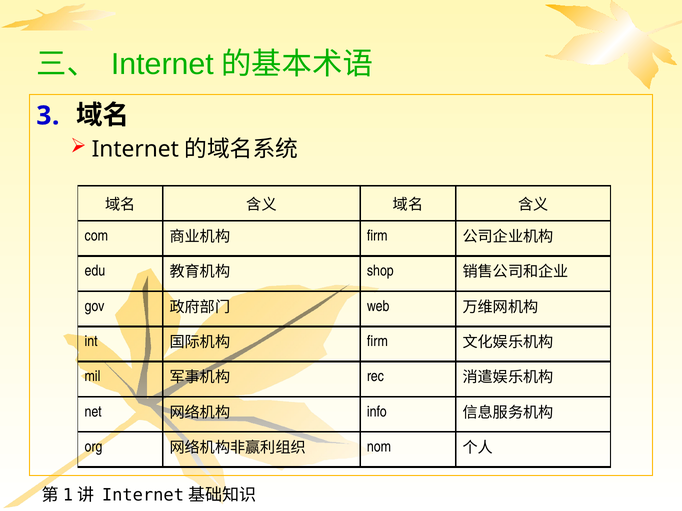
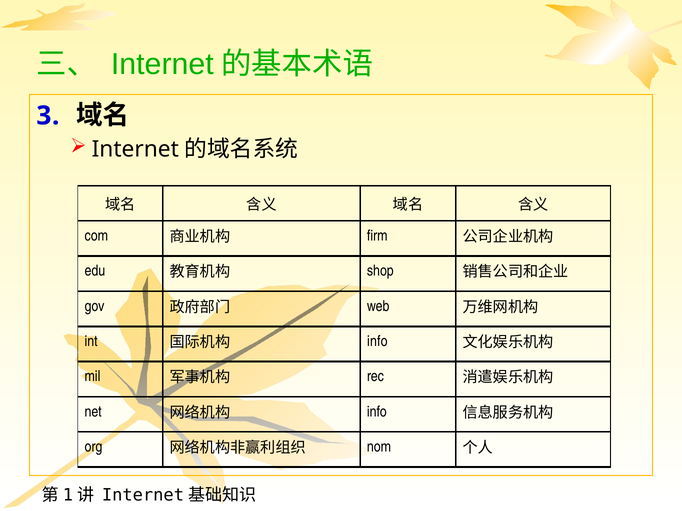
firm: firm -> info (377, 342)
